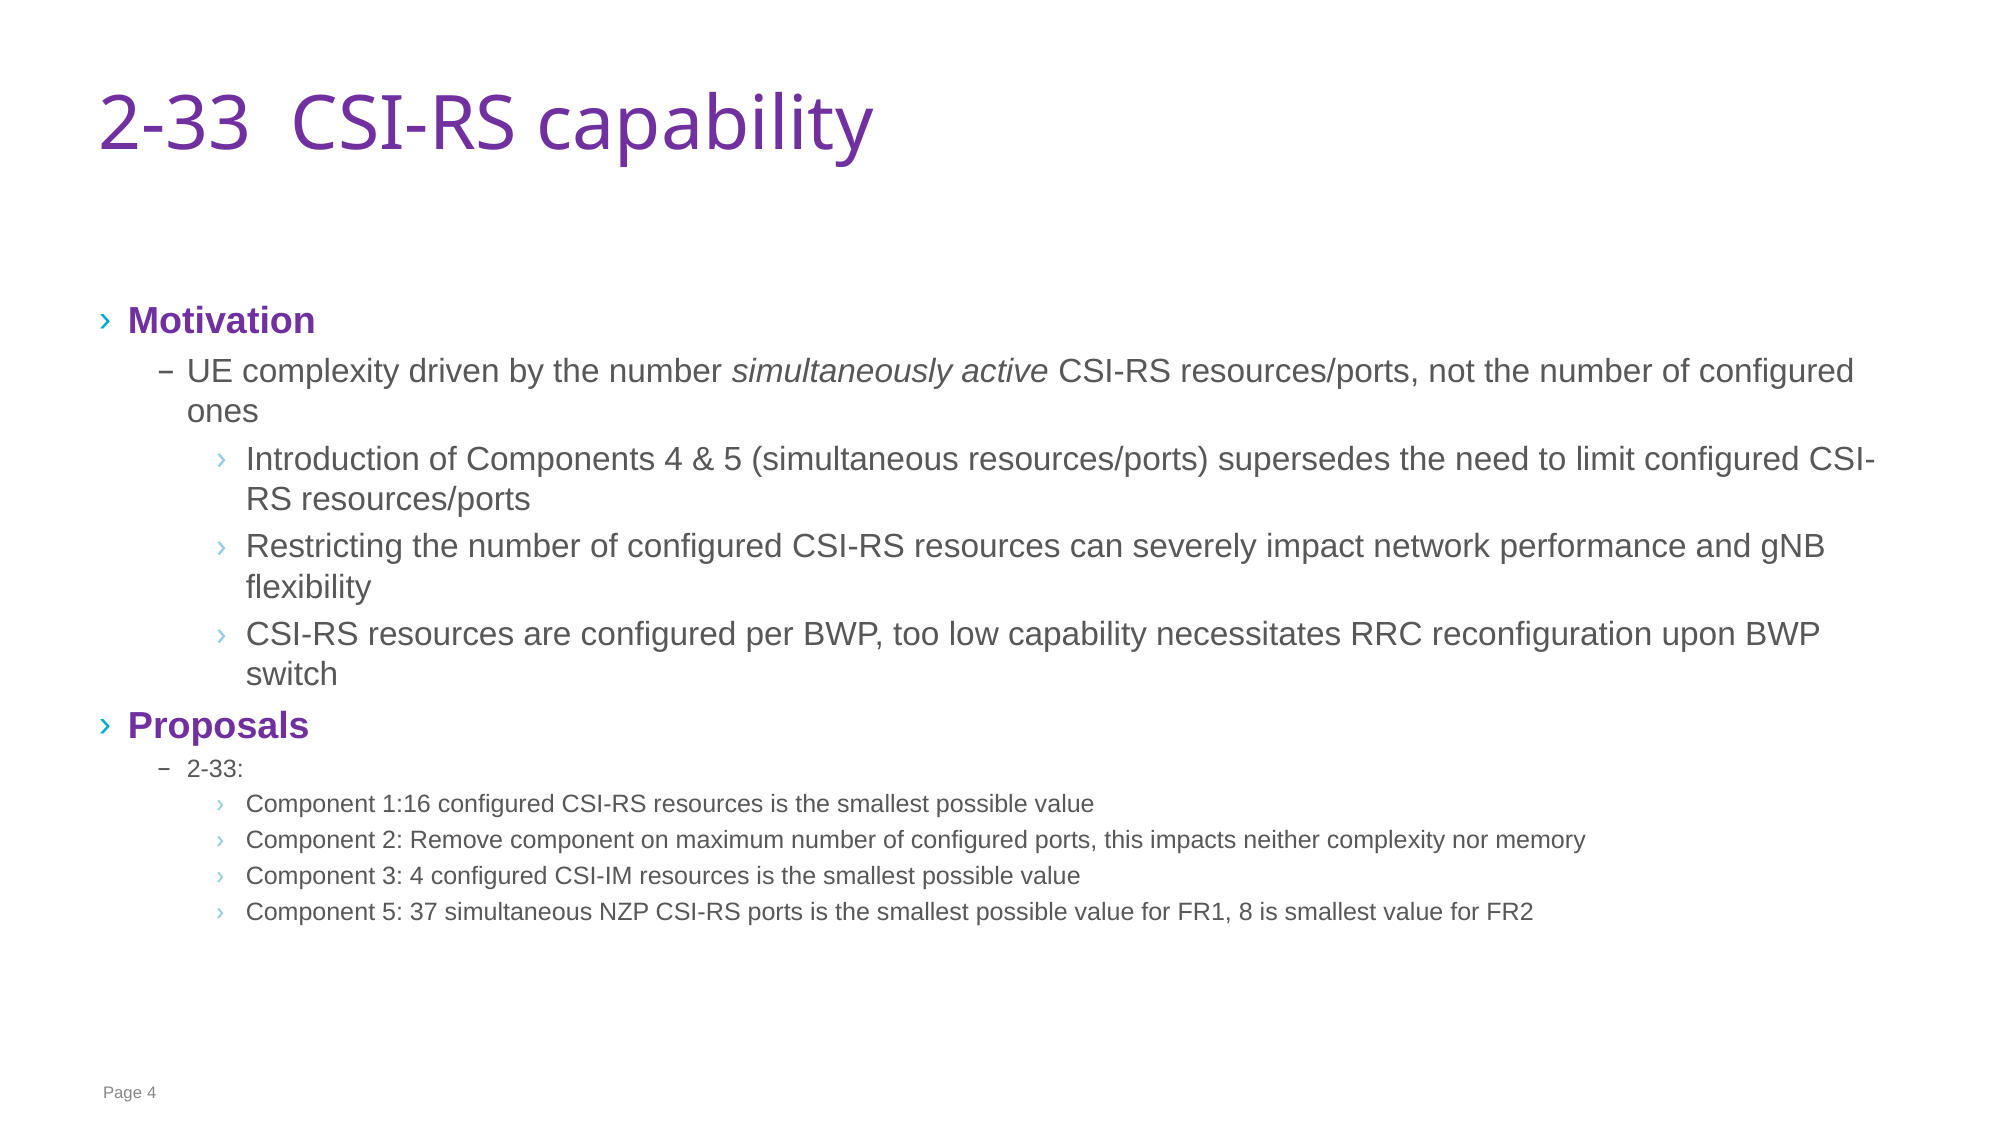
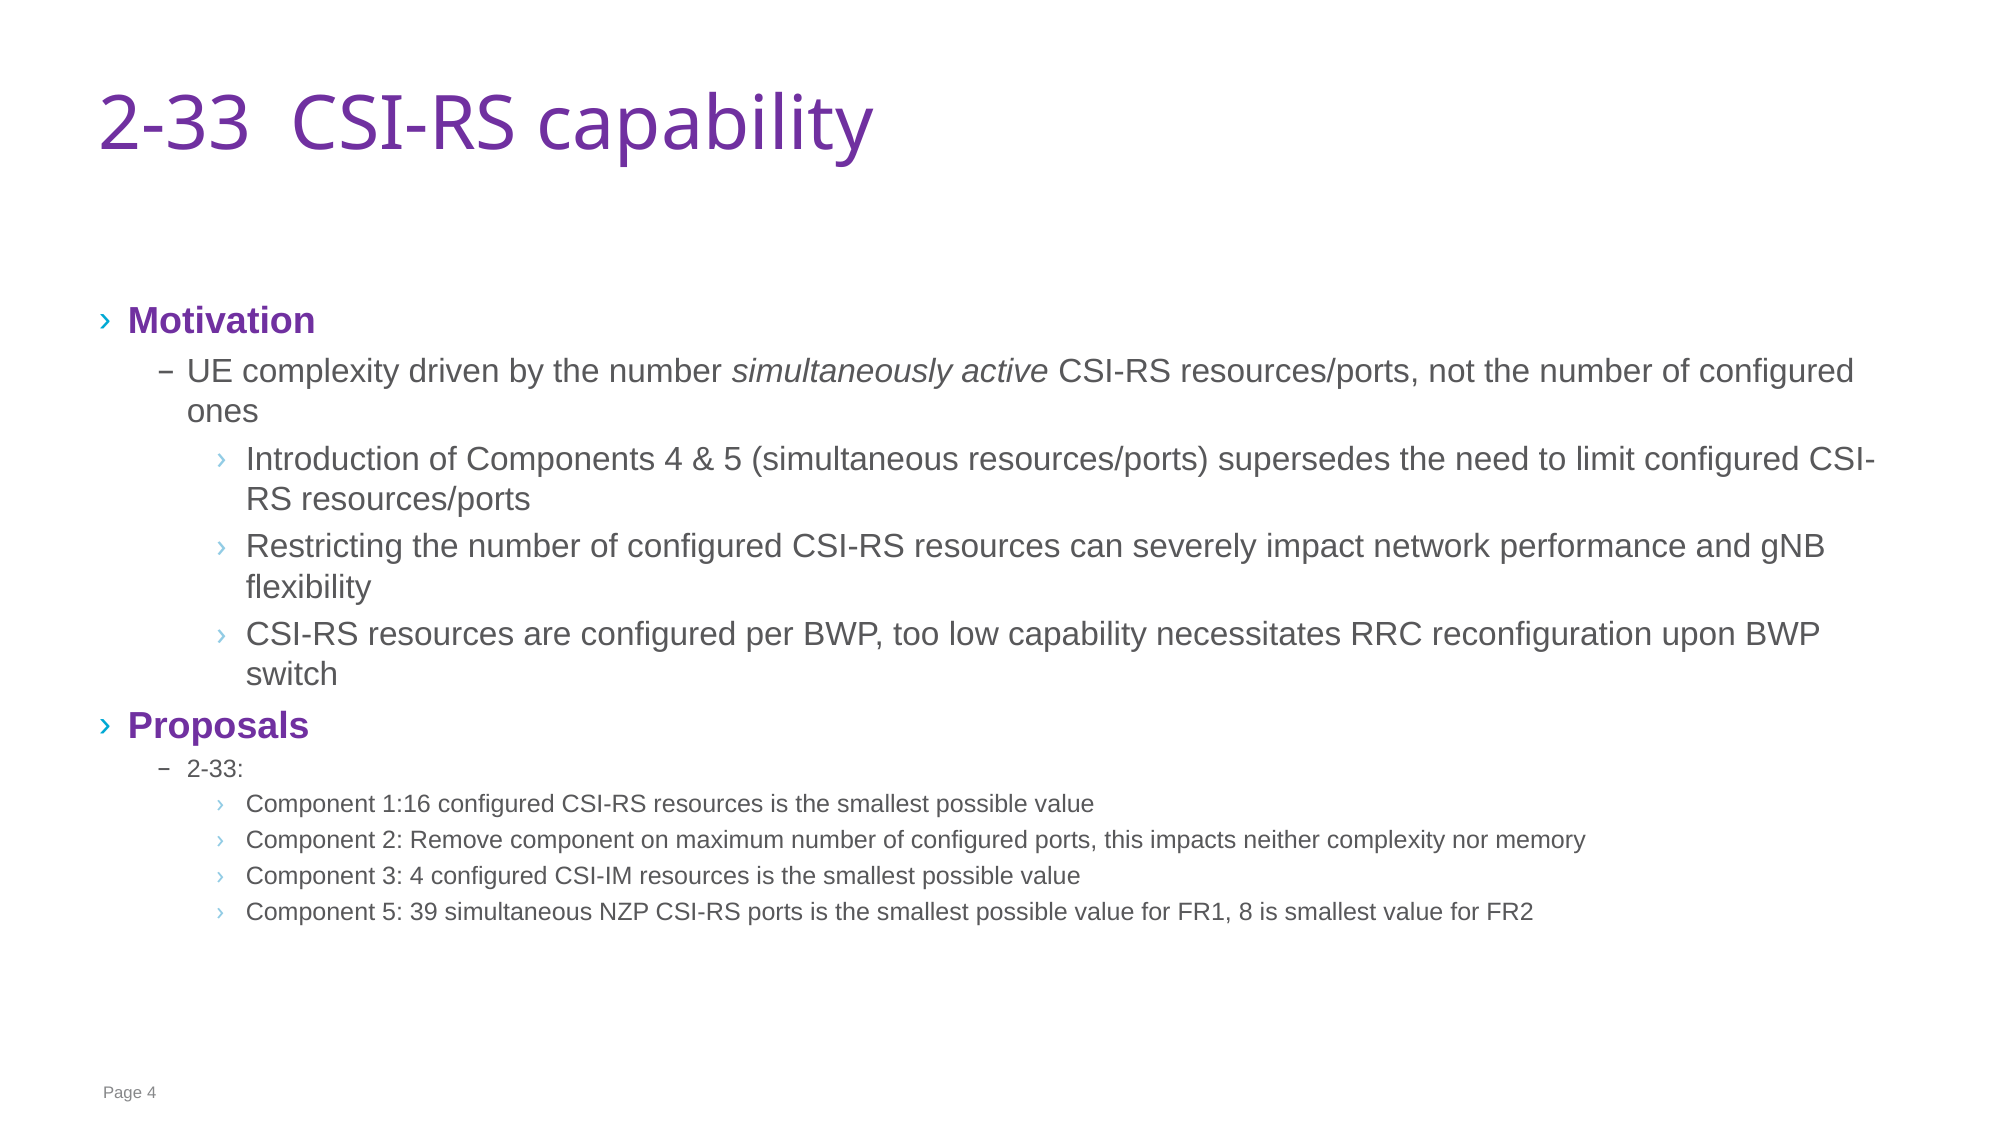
37: 37 -> 39 (424, 913)
